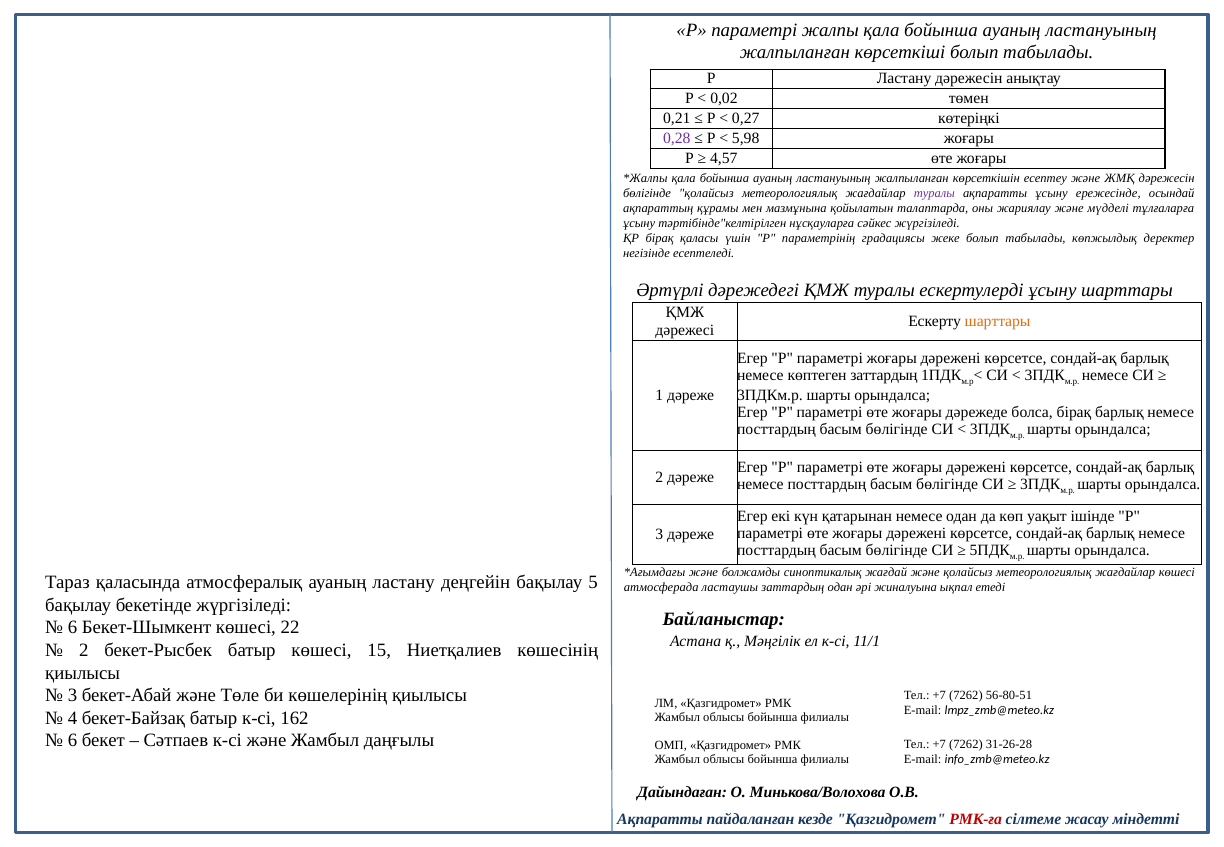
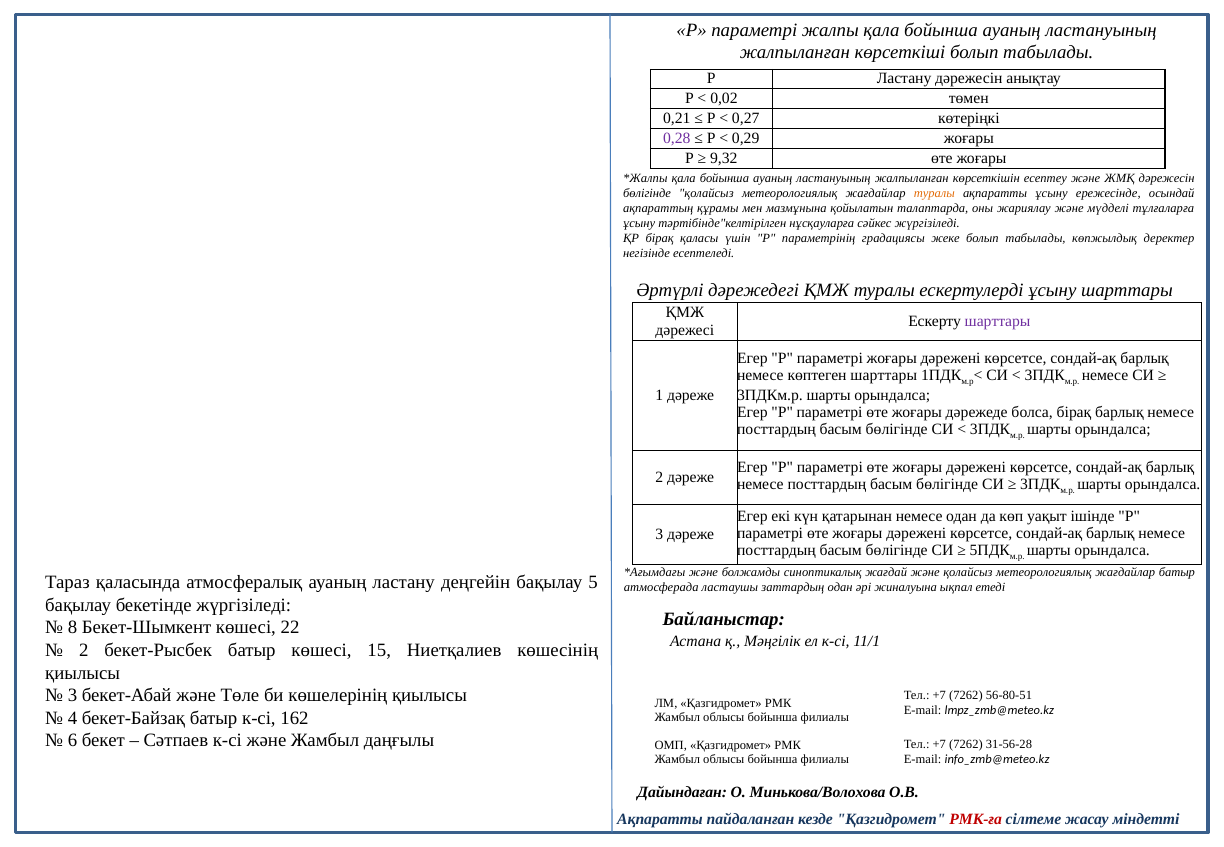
5,98: 5,98 -> 0,29 (746, 138)
4,57: 4,57 -> 9,32 (724, 159)
туралы colour: purple -> orange (934, 194)
шарттары colour: orange -> purple (998, 322)
көптеген заттардың: заттардың -> шарттары (884, 376)
жағдайлар көшесі: көшесі -> батыр (1177, 573)
6: 6 -> 8 (73, 628)
31-26-28: 31-26-28 -> 31-56-28 (1009, 745)
